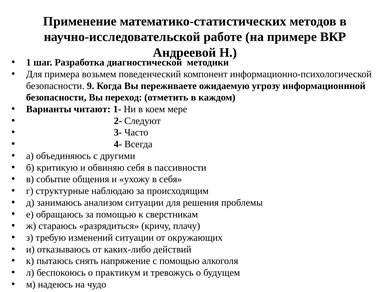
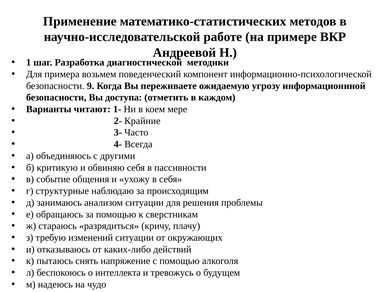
переход: переход -> доступа (124, 98)
Следуют: Следуют -> Крайние (142, 121)
практикум: практикум -> интеллекта (118, 273)
